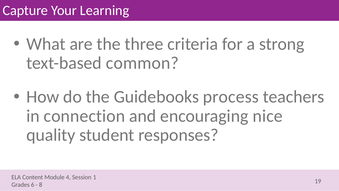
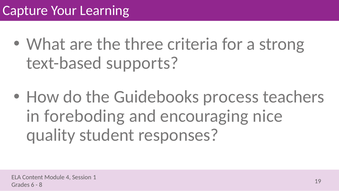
common: common -> supports (142, 63)
connection: connection -> foreboding (84, 116)
